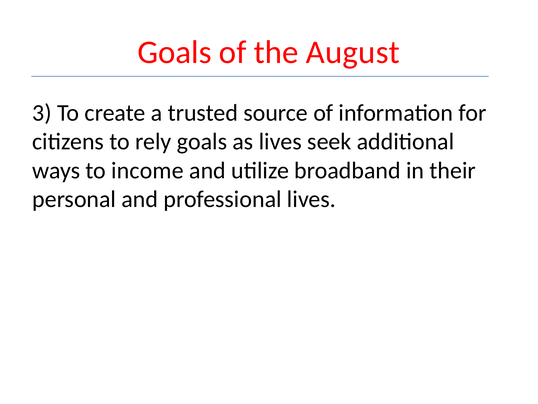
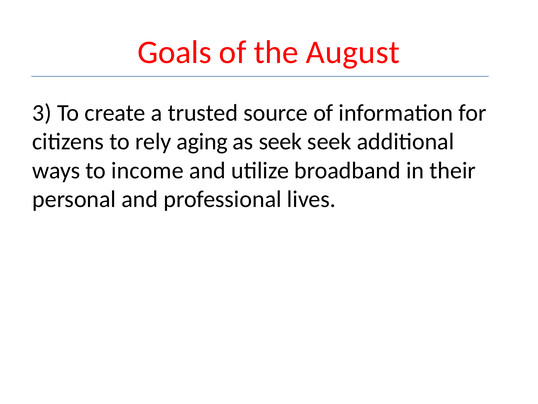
rely goals: goals -> aging (202, 142)
as lives: lives -> seek (280, 142)
